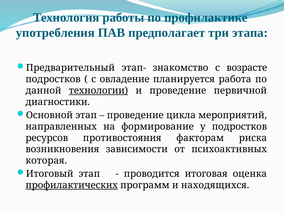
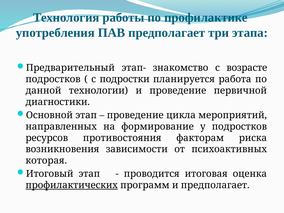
овладение: овладение -> подростки (125, 79)
технологии underline: present -> none (98, 91)
и находящихся: находящихся -> предполагает (215, 185)
